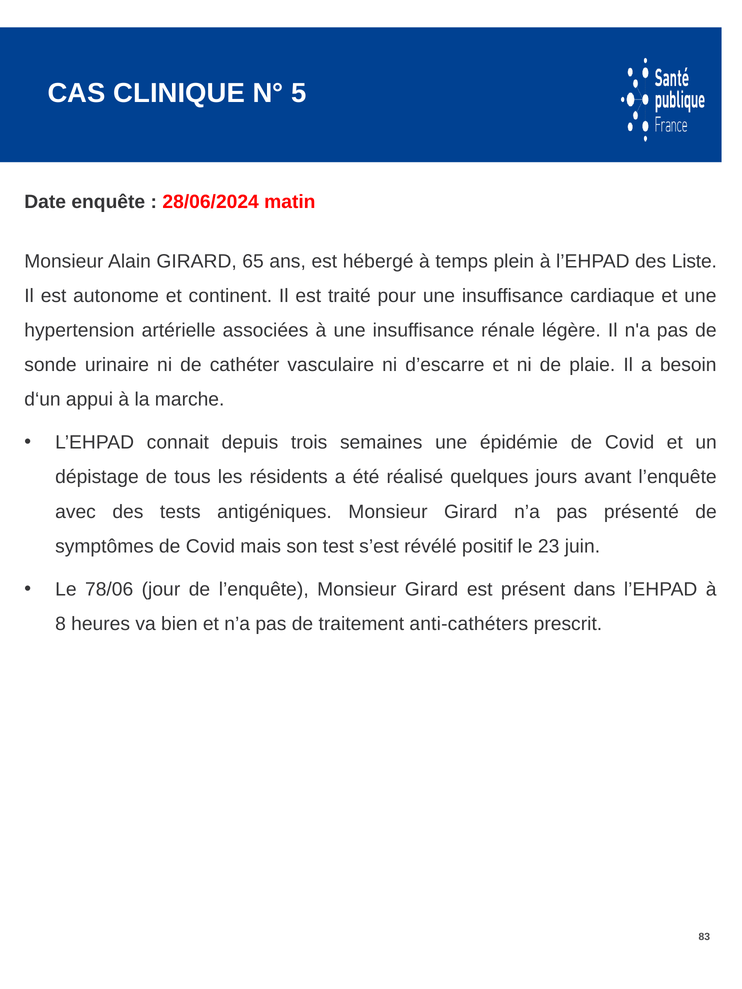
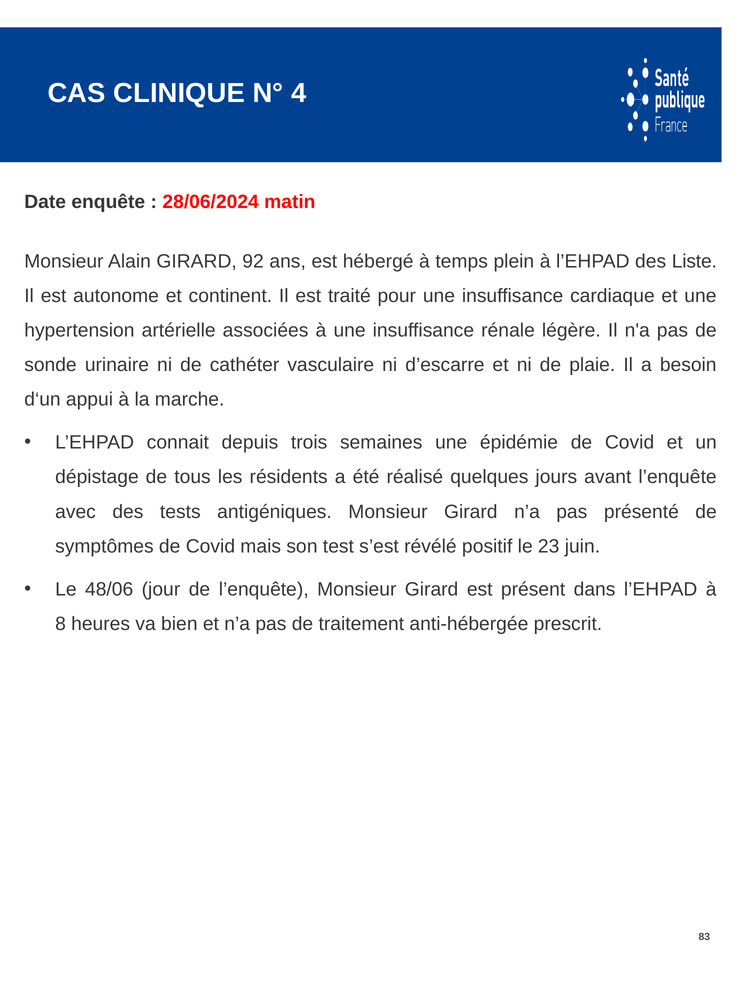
5: 5 -> 4 (299, 93)
65: 65 -> 92 (253, 261)
78/06: 78/06 -> 48/06 (109, 589)
anti-cathéters: anti-cathéters -> anti-hébergée (469, 624)
